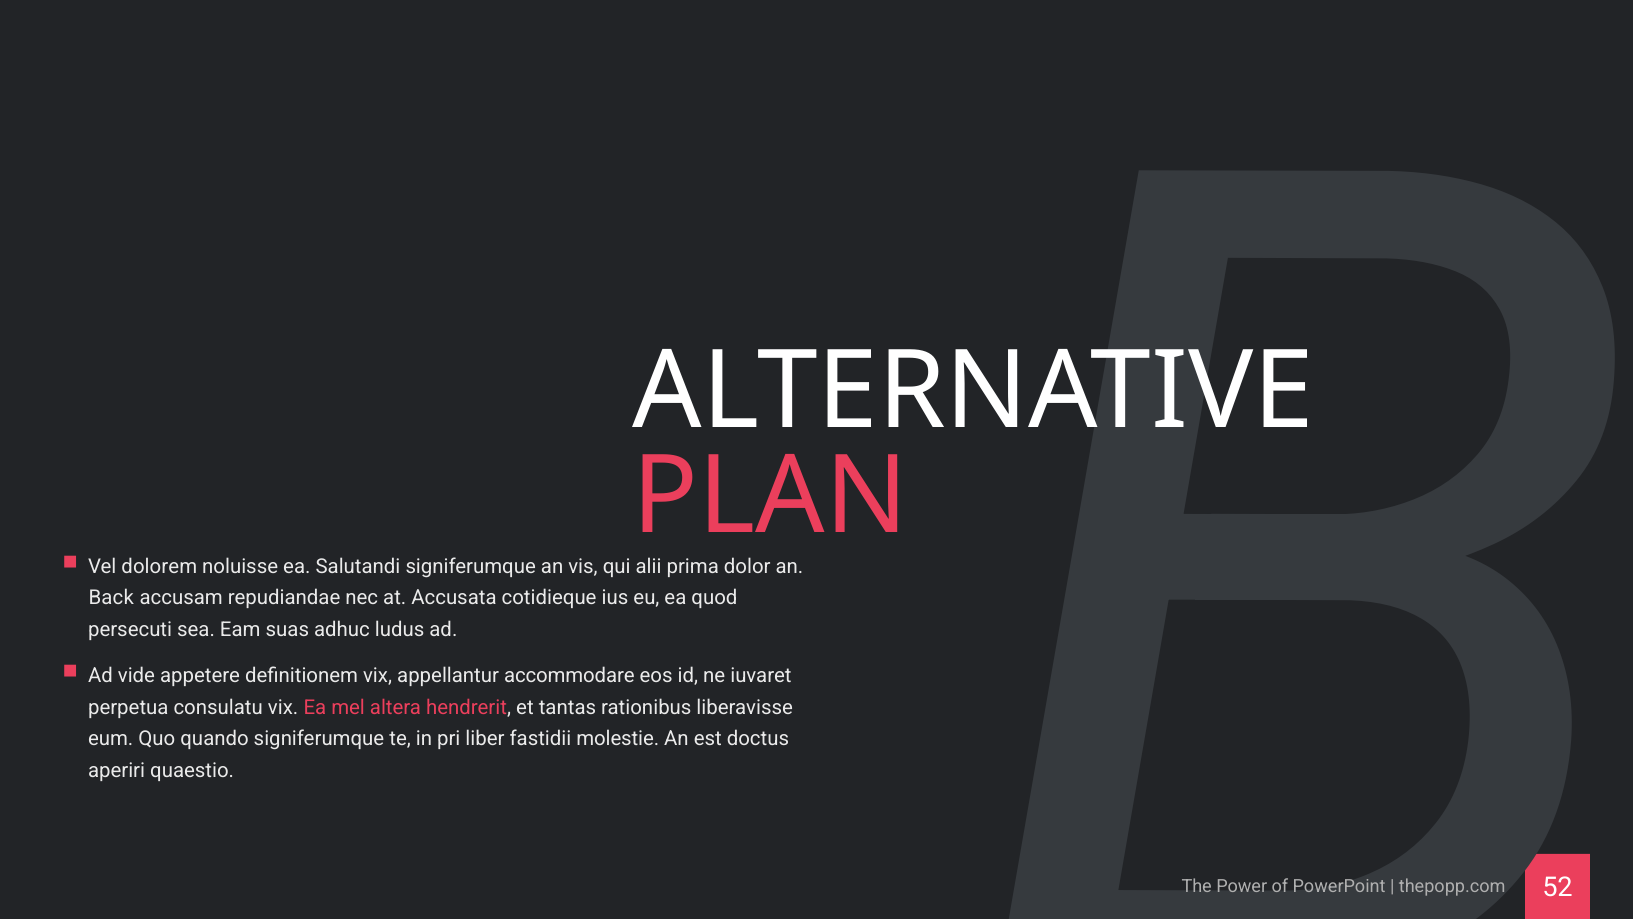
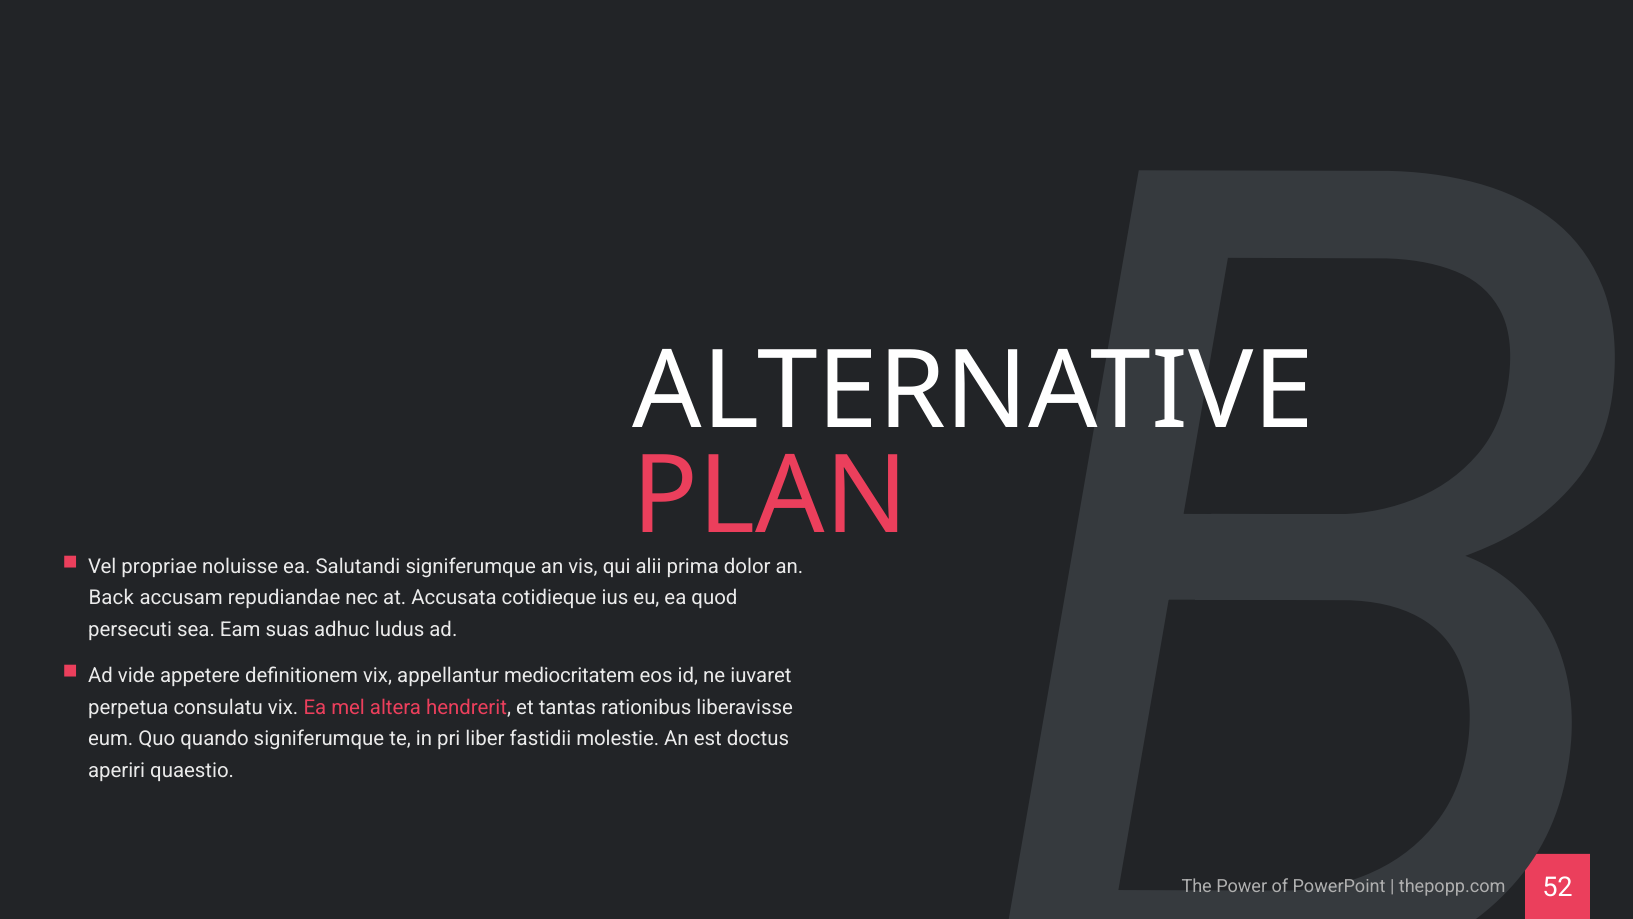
dolorem: dolorem -> propriae (159, 566)
accommodare: accommodare -> mediocritatem (569, 675)
